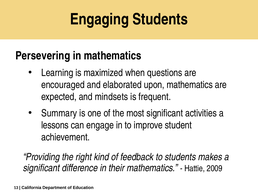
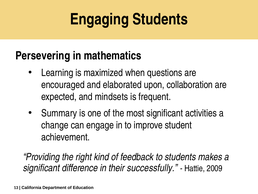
upon mathematics: mathematics -> collaboration (190, 85)
lessons: lessons -> change (55, 125)
their mathematics: mathematics -> successfully (152, 167)
